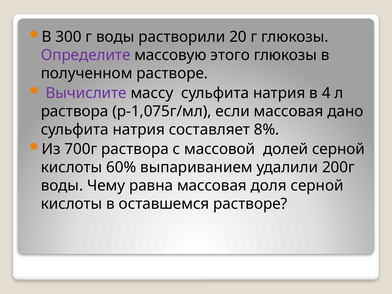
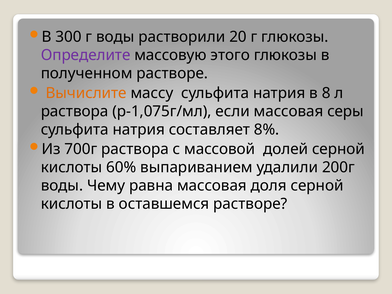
Вычислите colour: purple -> orange (86, 93)
4: 4 -> 8 (326, 93)
дано: дано -> серы (345, 111)
